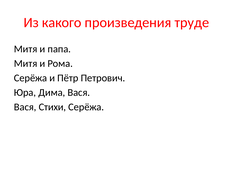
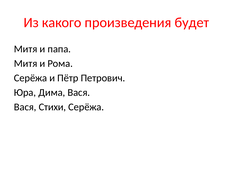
труде: труде -> будет (192, 23)
